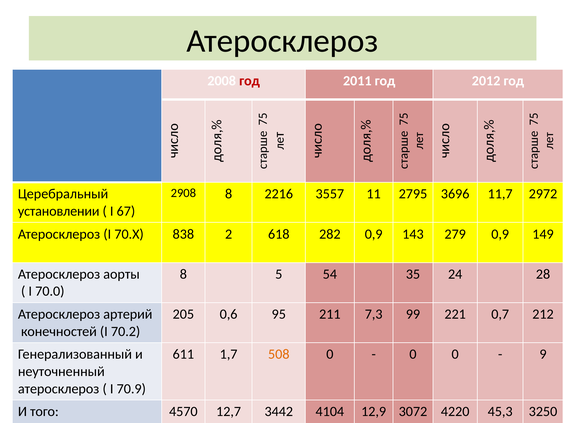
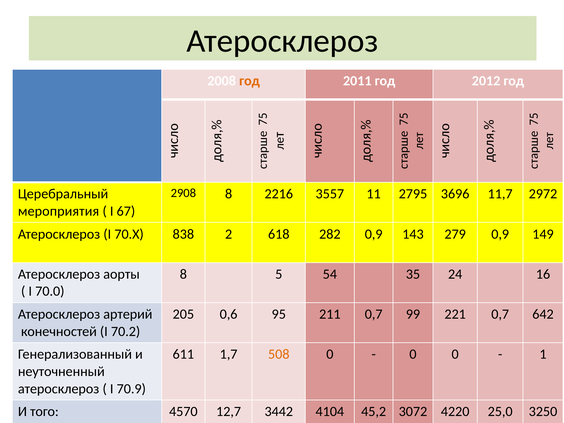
год colour: red -> orange (249, 81)
установлении: установлении -> мероприятия (59, 211)
28: 28 -> 16 (543, 274)
211 7,3: 7,3 -> 0,7 (374, 314)
212: 212 -> 642 (543, 314)
9: 9 -> 1 (543, 354)
12,9: 12,9 -> 45,2 (374, 412)
45,3: 45,3 -> 25,0 (500, 412)
